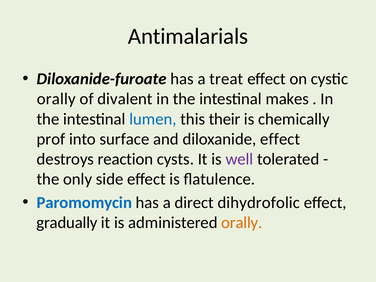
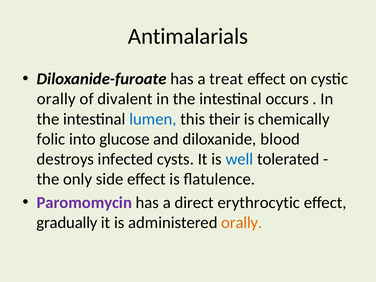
makes: makes -> occurs (287, 99)
prof: prof -> folic (51, 139)
surface: surface -> glucose (125, 139)
diloxanide effect: effect -> blood (280, 139)
reaction: reaction -> infected (125, 159)
well colour: purple -> blue (239, 159)
Paromomycin colour: blue -> purple (84, 203)
dihydrofolic: dihydrofolic -> erythrocytic (259, 203)
